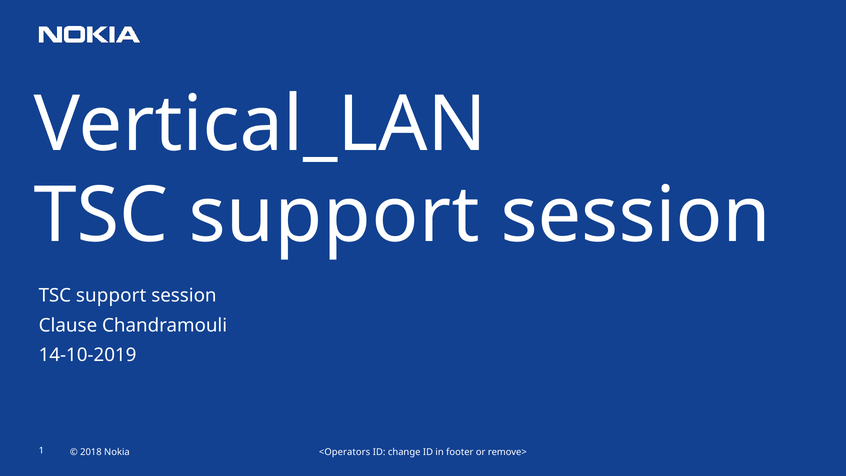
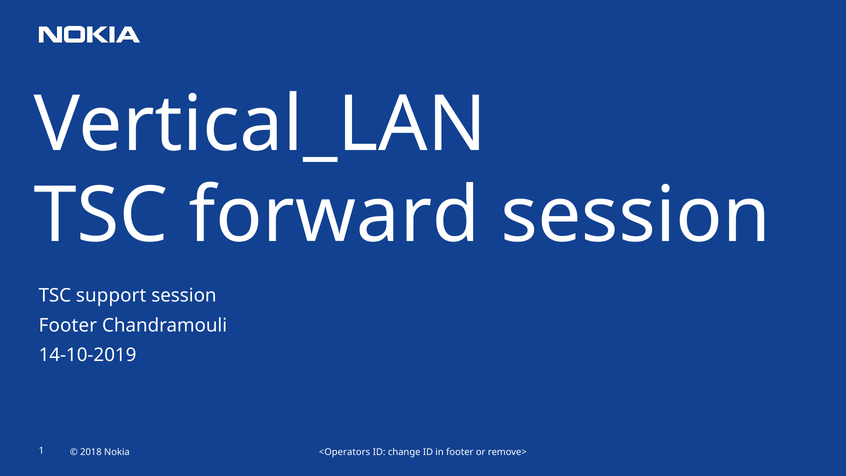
support: support -> forward (334, 216)
Clause: Clause -> Footer (68, 325)
